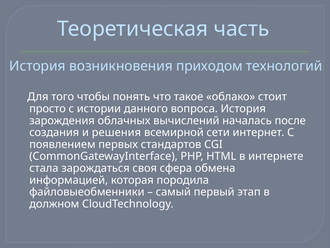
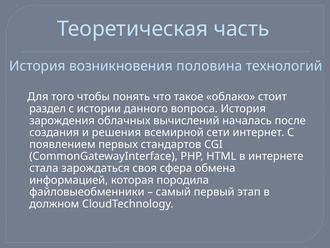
приходом: приходом -> половина (209, 66)
просто: просто -> раздел (48, 109)
